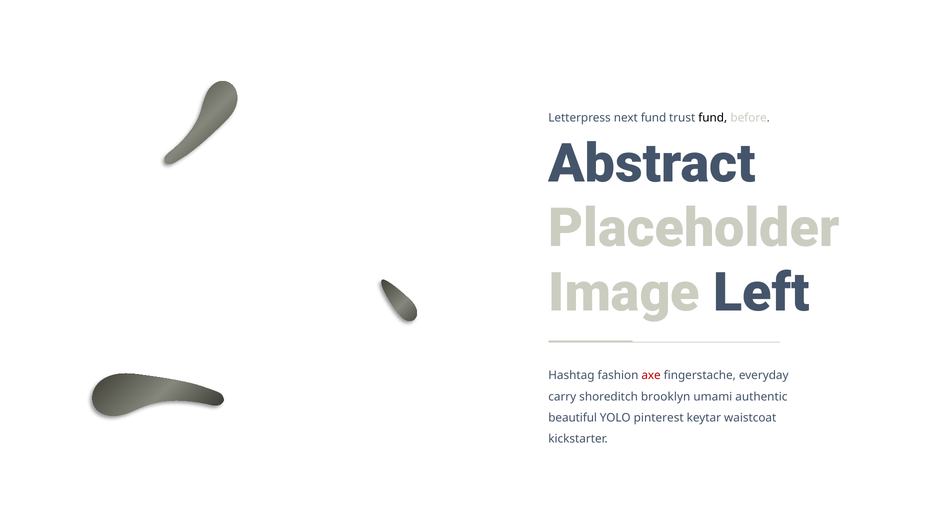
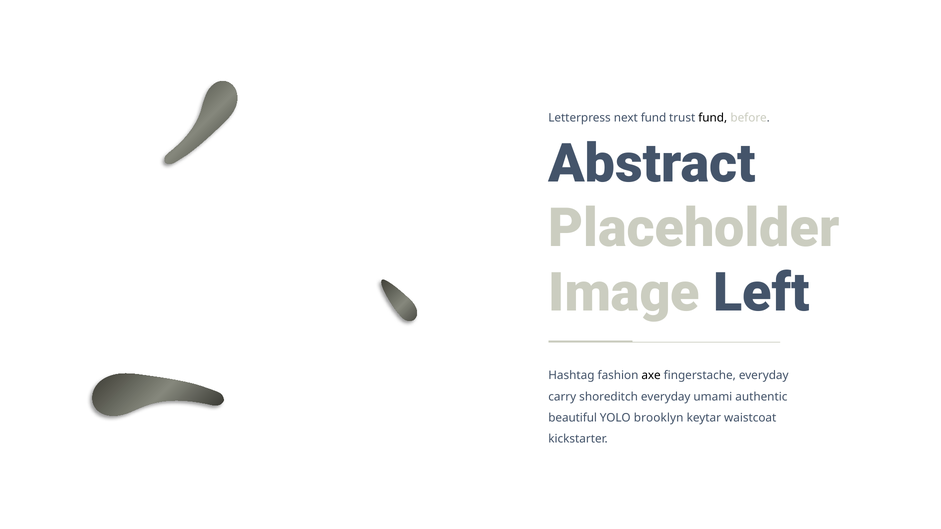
axe colour: red -> black (651, 376)
shoreditch brooklyn: brooklyn -> everyday (666, 397)
pinterest: pinterest -> brooklyn (659, 418)
